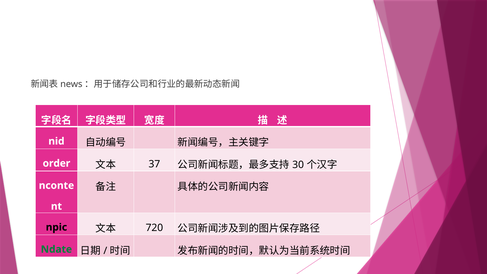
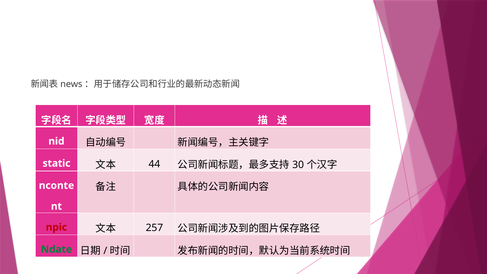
order: order -> static (56, 163)
37: 37 -> 44 (154, 164)
npic colour: black -> red (56, 227)
720: 720 -> 257 (154, 228)
